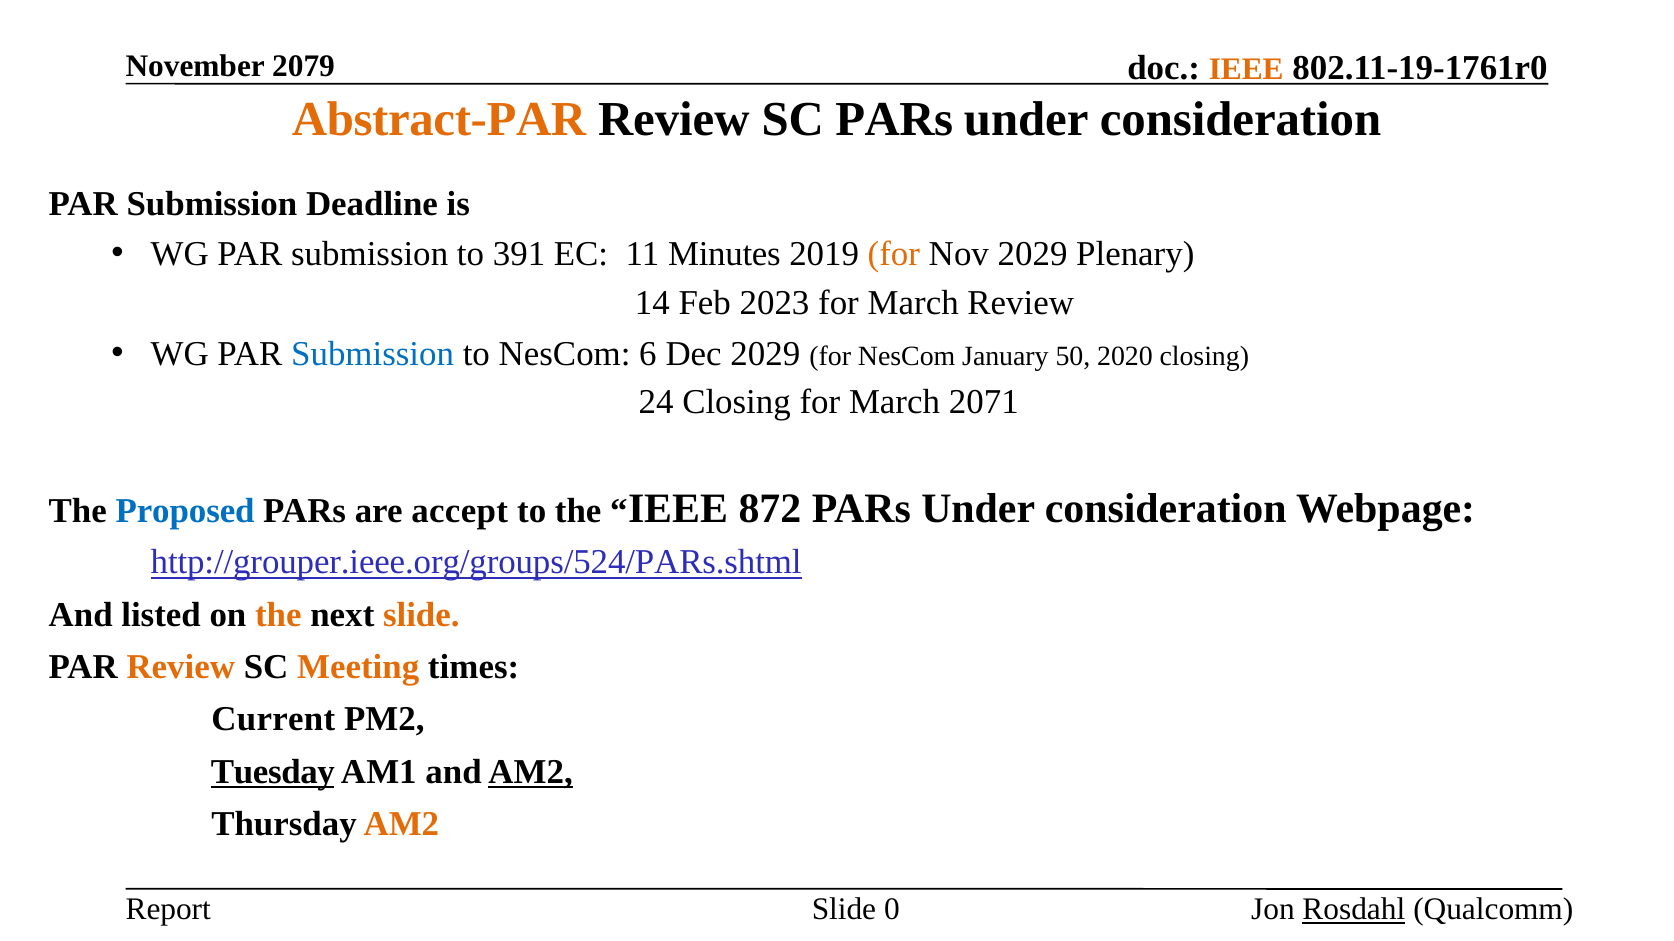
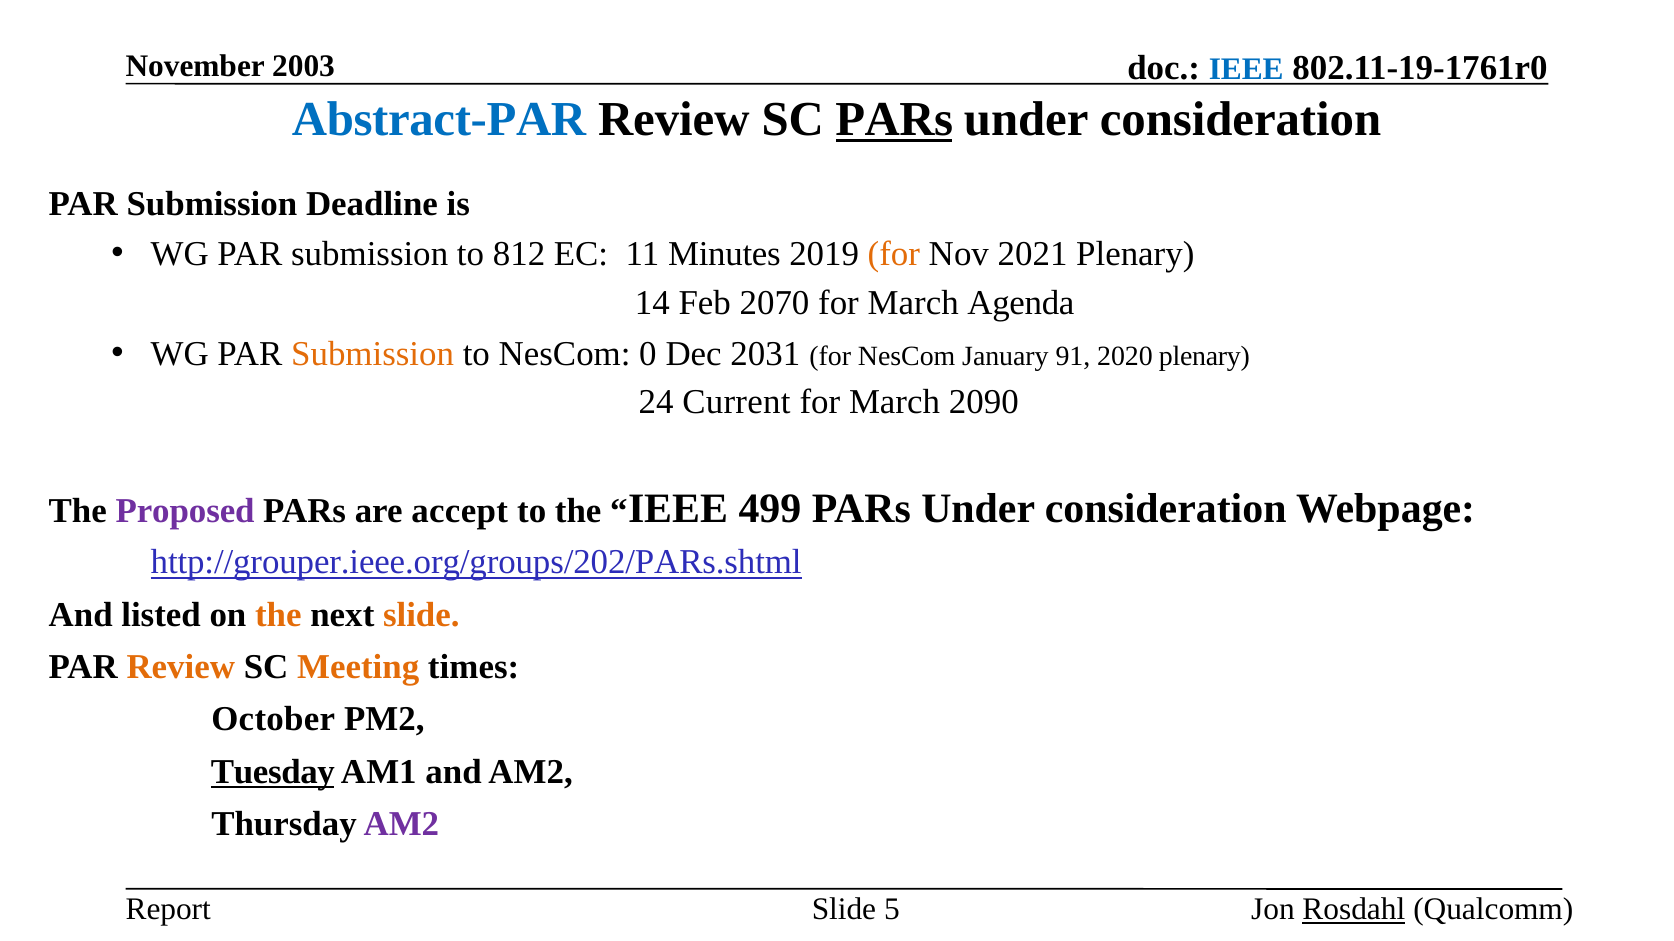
IEEE colour: orange -> blue (1246, 69)
2079: 2079 -> 2003 (304, 67)
Abstract-PAR colour: orange -> blue (439, 120)
PARs underline: none -> present (894, 120)
391: 391 -> 812 (519, 254)
Nov 2029: 2029 -> 2021 (1033, 254)
2023: 2023 -> 2070 (775, 303)
March Review: Review -> Agenda (1021, 303)
Submission colour: blue -> orange (373, 354)
6: 6 -> 0 (648, 354)
Dec 2029: 2029 -> 2031 (765, 354)
50: 50 -> 91 (1073, 356)
2020 closing: closing -> plenary (1204, 356)
24 Closing: Closing -> Current (736, 403)
2071: 2071 -> 2090 (984, 403)
Proposed colour: blue -> purple (185, 511)
872: 872 -> 499 (770, 509)
http://grouper.ieee.org/groups/524/PARs.shtml: http://grouper.ieee.org/groups/524/PARs.shtml -> http://grouper.ieee.org/groups/202/PARs.shtml (476, 563)
Current: Current -> October (273, 720)
AM2 underline: present -> none (531, 772)
AM2 colour: orange -> purple (401, 825)
0: 0 -> 5 (892, 910)
